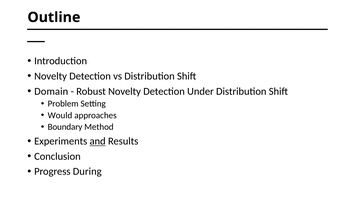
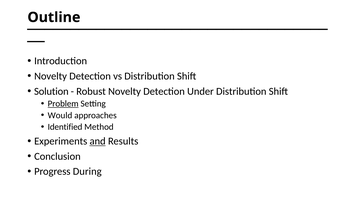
Domain: Domain -> Solution (51, 91)
Problem underline: none -> present (63, 103)
Boundary: Boundary -> Identified (65, 127)
